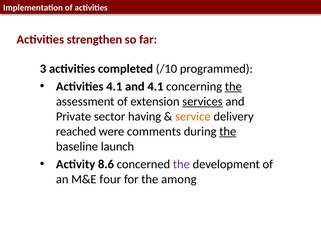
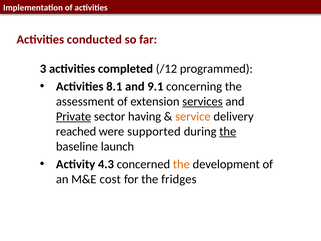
strengthen: strengthen -> conducted (94, 39)
/10: /10 -> /12 (166, 69)
Activities 4.1: 4.1 -> 8.1 (114, 86)
and 4.1: 4.1 -> 9.1 (155, 86)
the underline: present -> none (233, 86)
Private underline: none -> present (74, 116)
comments: comments -> supported (154, 131)
8.6: 8.6 -> 4.3 (106, 164)
the colour: purple -> orange (181, 164)
four: four -> cost (110, 179)
among: among -> fridges (179, 179)
